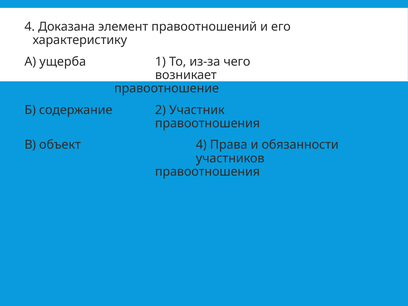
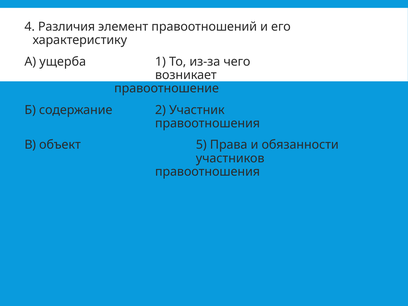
Доказана: Доказана -> Различия (67, 27)
объект 4: 4 -> 5 (201, 145)
